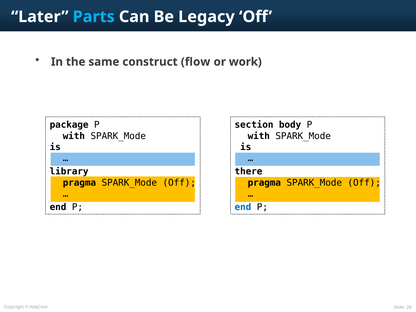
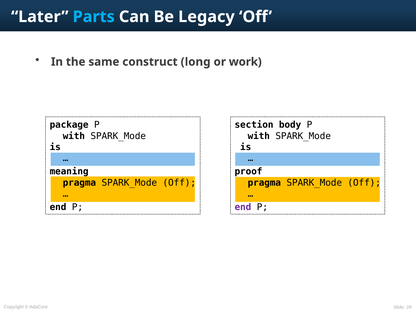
flow: flow -> long (196, 62)
library: library -> meaning (69, 172)
there: there -> proof (248, 172)
end colour: blue -> purple (243, 207)
